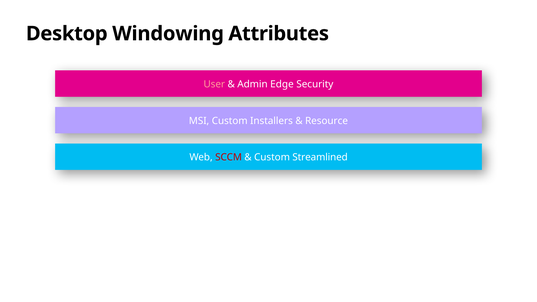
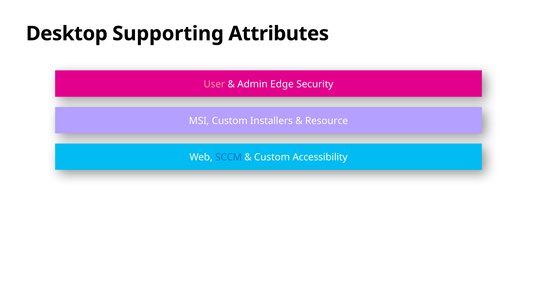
Windowing: Windowing -> Supporting (168, 34)
SCCM colour: red -> blue (229, 157)
Streamlined: Streamlined -> Accessibility (320, 157)
